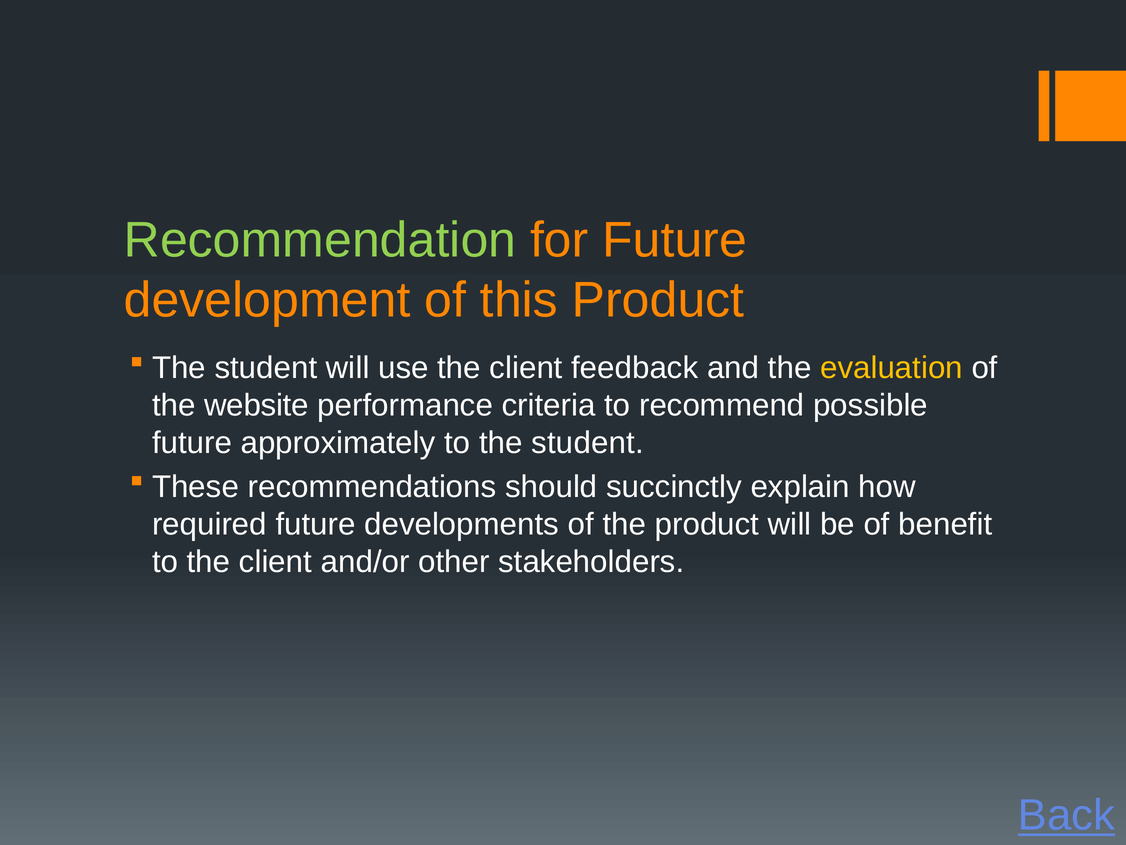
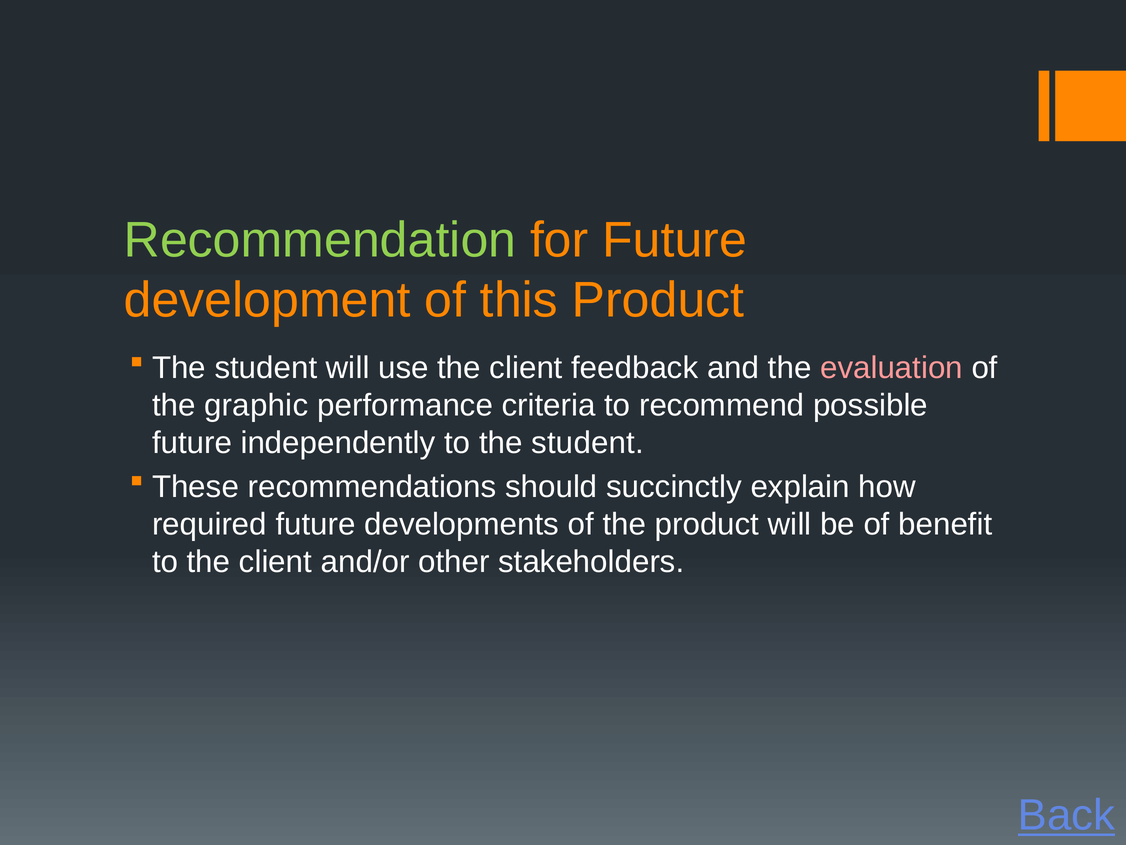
evaluation colour: yellow -> pink (891, 368)
website: website -> graphic (256, 405)
approximately: approximately -> independently (338, 443)
